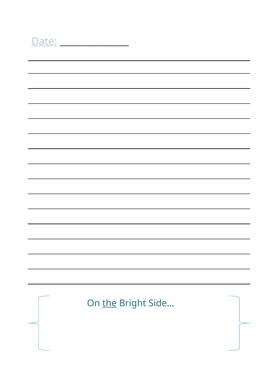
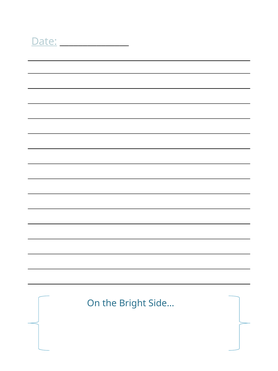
the underline: present -> none (110, 303)
